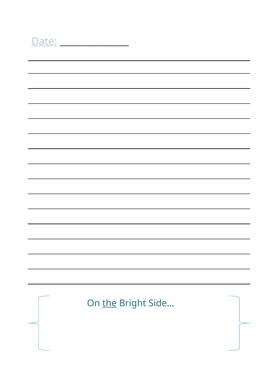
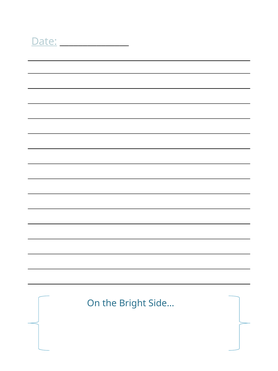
the underline: present -> none (110, 303)
